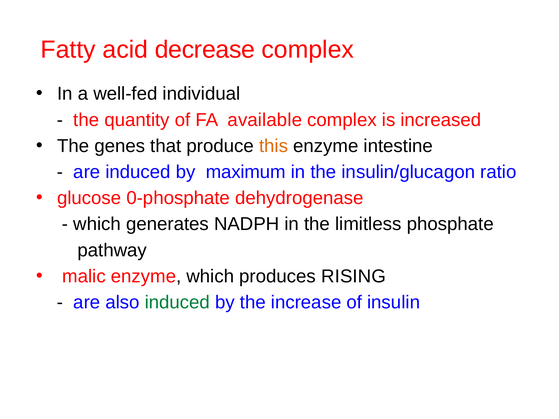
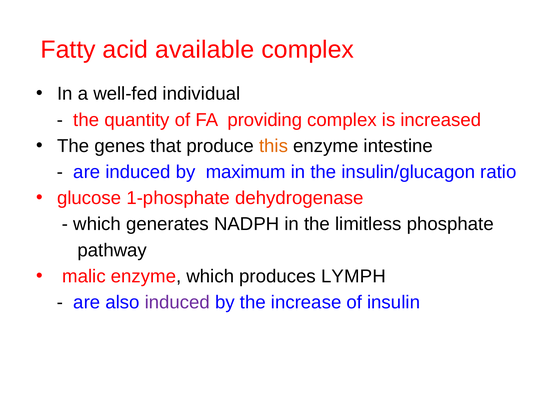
decrease: decrease -> available (205, 50)
available: available -> providing (265, 120)
0-phosphate: 0-phosphate -> 1-phosphate (178, 198)
RISING: RISING -> LYMPH (354, 276)
induced colour: green -> purple (177, 303)
